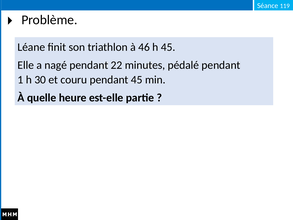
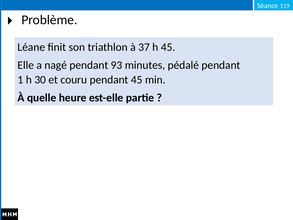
46: 46 -> 37 (144, 47)
22: 22 -> 93 (117, 65)
